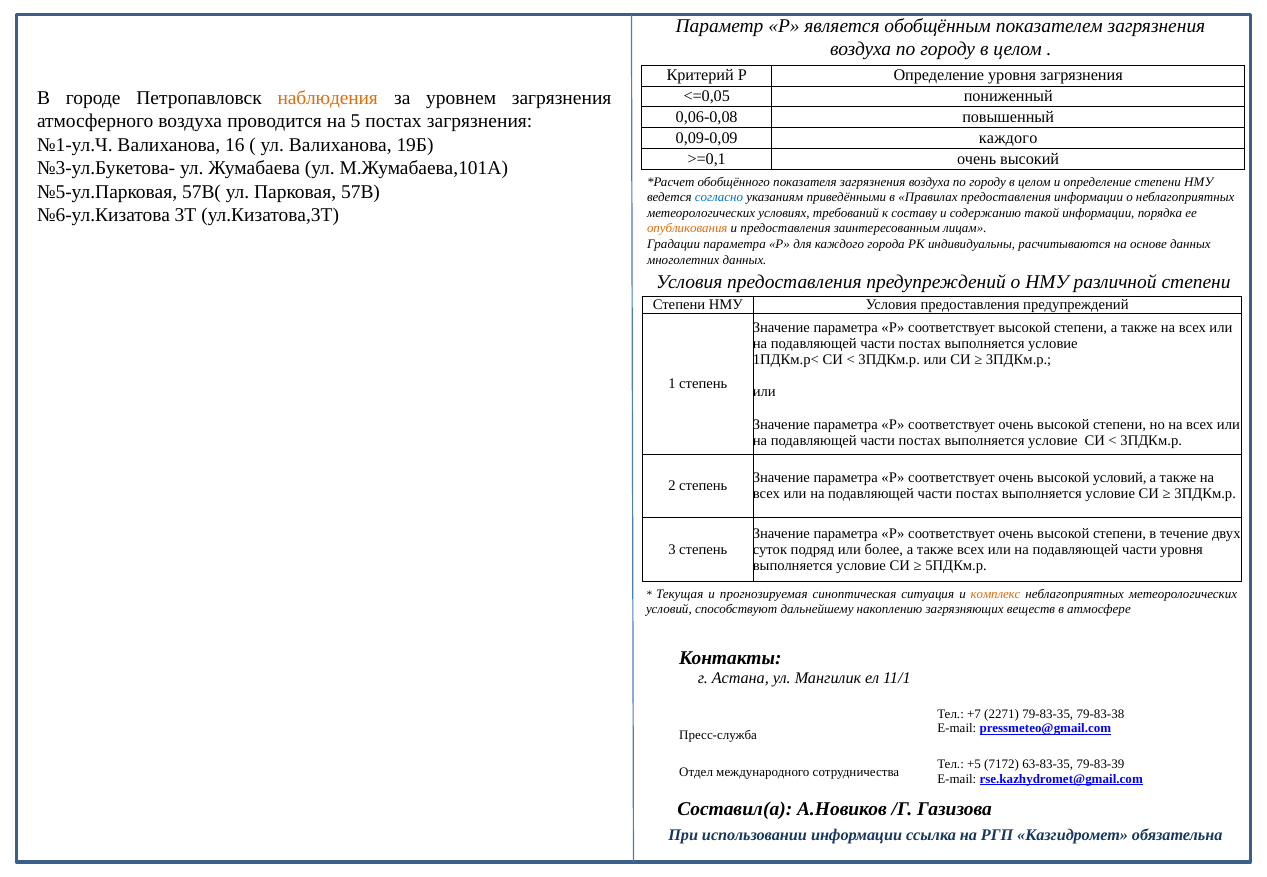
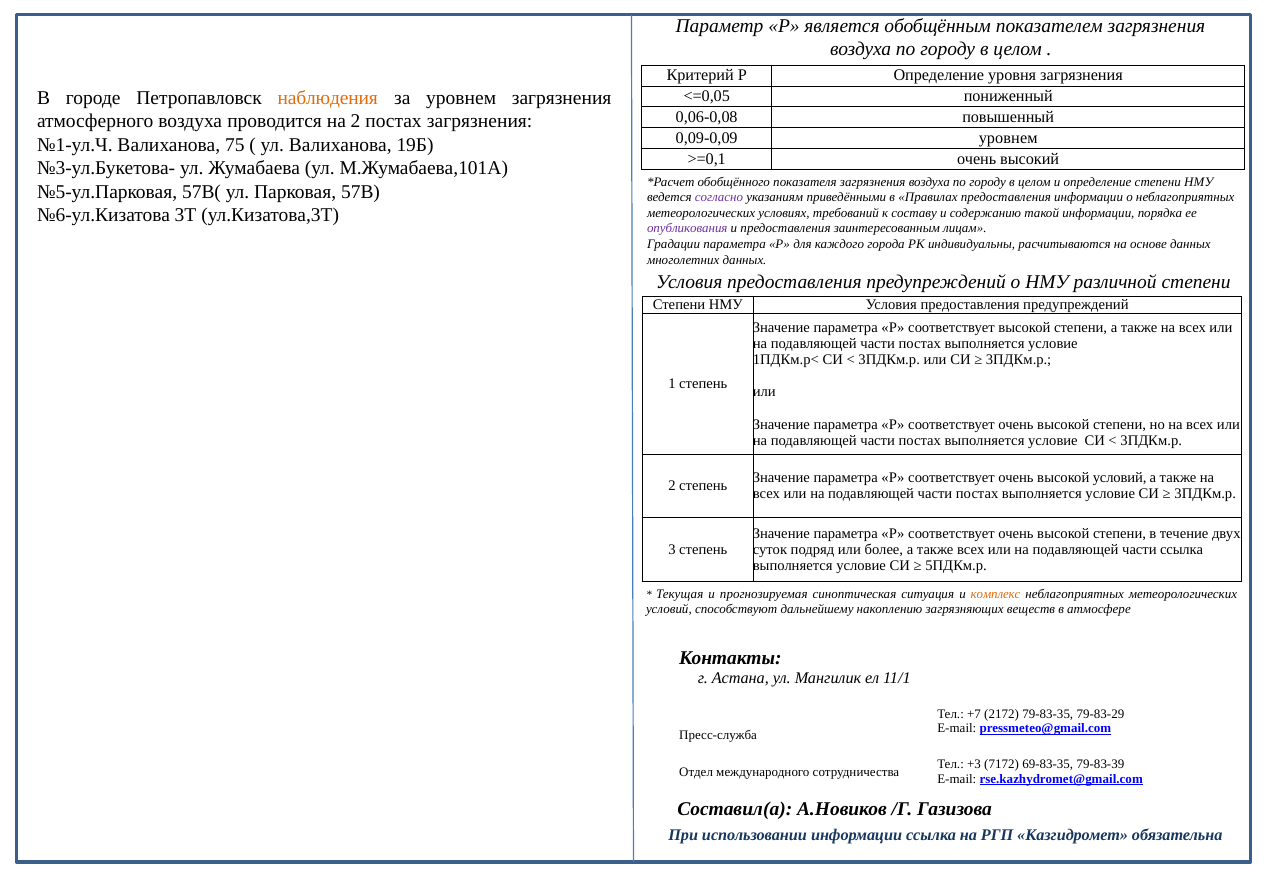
на 5: 5 -> 2 (356, 122)
0,09-0,09 каждого: каждого -> уровнем (1008, 138)
16: 16 -> 75 (235, 145)
согласно colour: blue -> purple (719, 198)
опубликования colour: orange -> purple (687, 229)
части уровня: уровня -> ссылка (1182, 549)
2271: 2271 -> 2172 (1002, 714)
79-83-38: 79-83-38 -> 79-83-29 (1100, 714)
+5: +5 -> +3 (974, 765)
63-83-35: 63-83-35 -> 69-83-35 (1048, 765)
